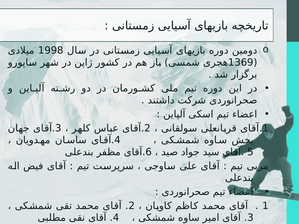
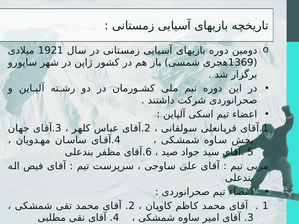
1998: 1998 -> 1921 (51, 51)
